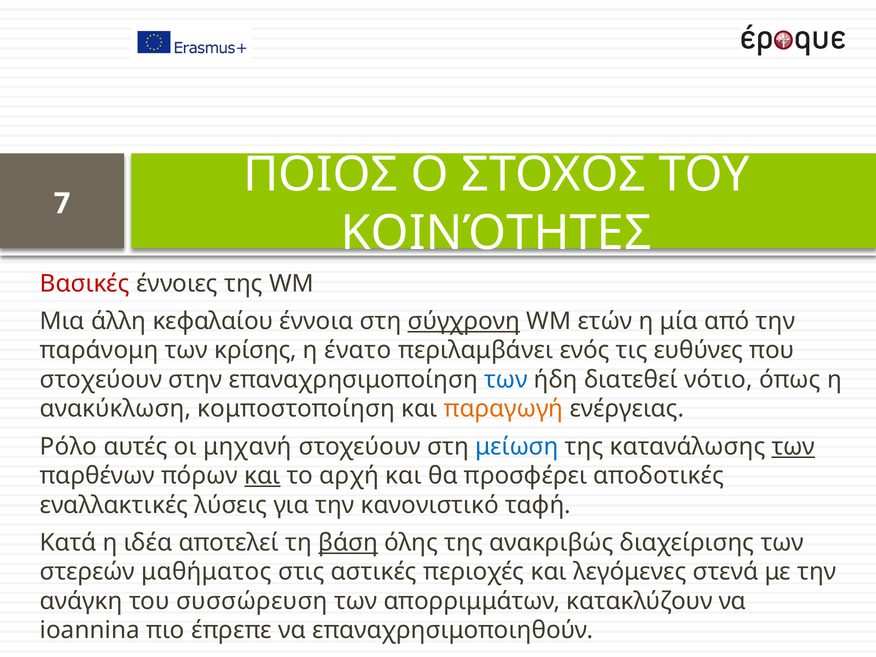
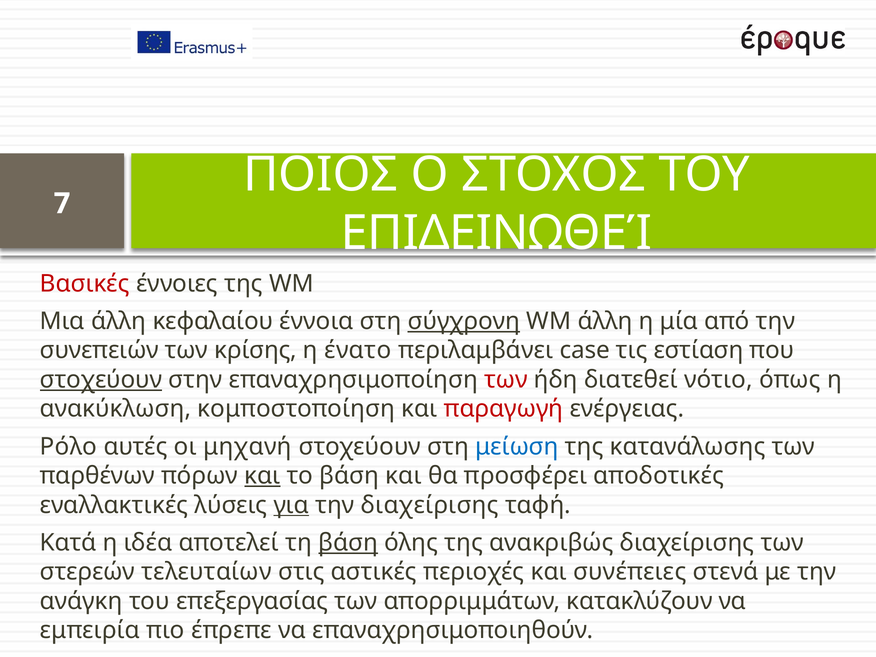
ΚΟΙΝΌΤΗΤΕΣ: ΚΟΙΝΌΤΗΤΕΣ -> ΕΠΙΔΕΙΝΩΘΕΊ (497, 233)
WM ετών: ετών -> άλλη (605, 321)
παράνομη: παράνομη -> συνεπειών (99, 350)
ενός: ενός -> case (585, 350)
ευθύνες: ευθύνες -> εστίαση (699, 350)
στοχεύουν underline: none -> present (101, 380)
των colour: blue -> red (506, 380)
παραγωγή colour: orange -> red (504, 409)
των underline: present -> none (793, 447)
το αρχή: αρχή -> βάση (349, 476)
για underline: none -> present (291, 505)
την κανονιστικό: κανονιστικό -> διαχείρισης (430, 505)
μαθήματος: μαθήματος -> τελευταίων (207, 572)
λεγόμενες: λεγόμενες -> συνέπειες (630, 572)
συσσώρευση: συσσώρευση -> επεξεργασίας (252, 601)
ioannina: ioannina -> εμπειρία (90, 630)
